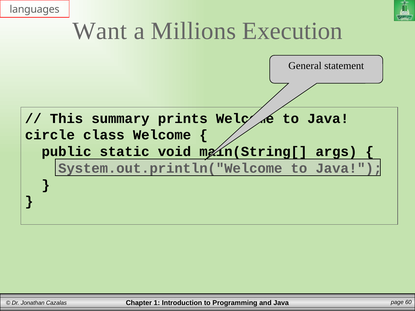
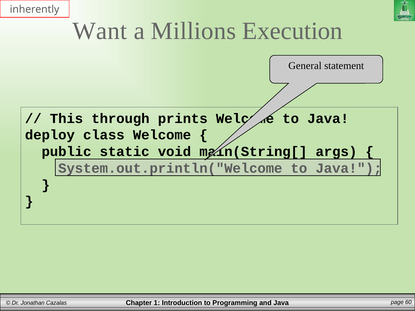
languages: languages -> inherently (35, 9)
summary: summary -> through (120, 119)
circle: circle -> deploy (50, 135)
